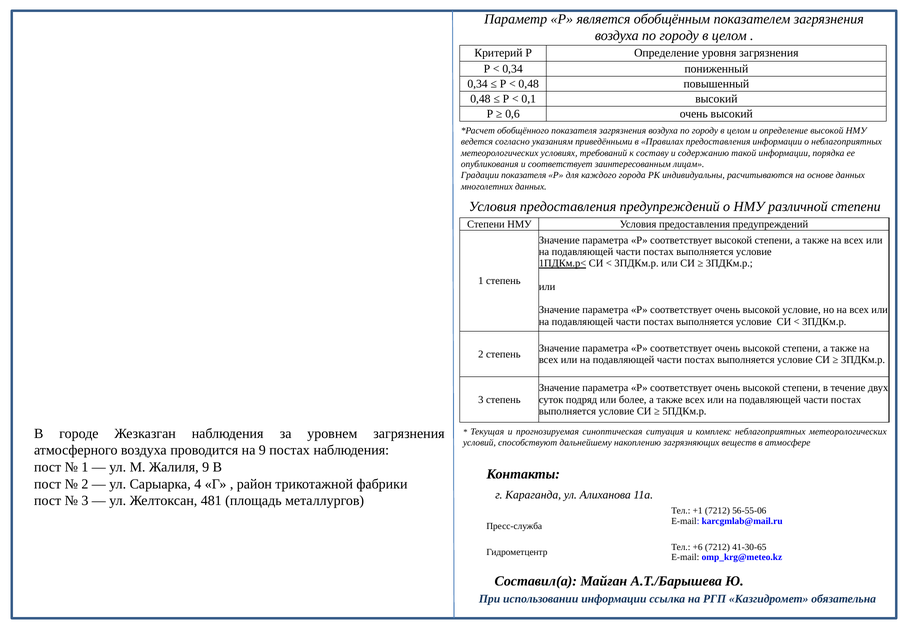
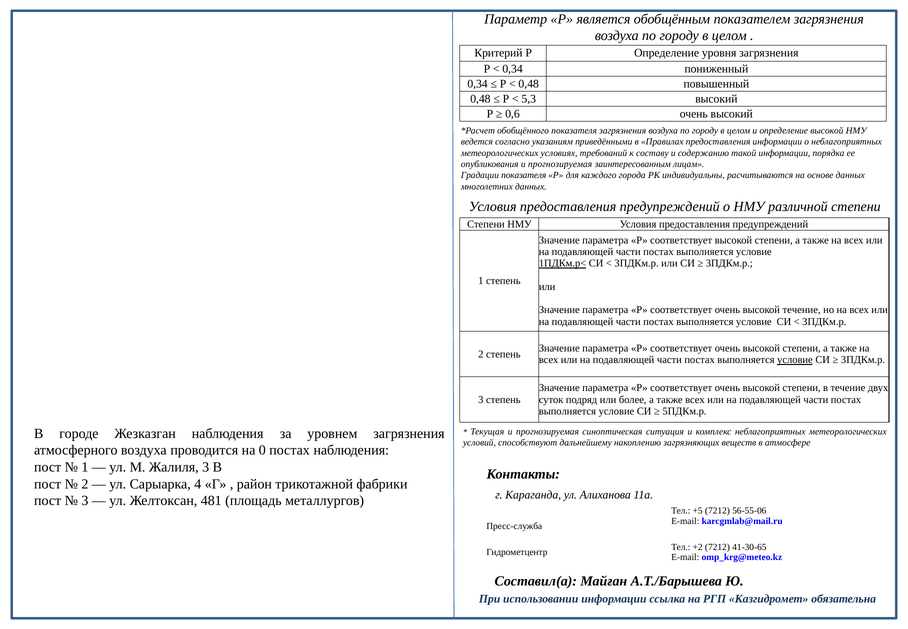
0,1: 0,1 -> 5,3 (529, 99)
опубликования и соответствует: соответствует -> прогнозируемая (560, 164)
высокой условие: условие -> течение (802, 310)
условие underline: none -> present (795, 360)
на 9: 9 -> 0 (262, 450)
Жалиля 9: 9 -> 3 (206, 467)
+1: +1 -> +5 (698, 510)
+6: +6 -> +2 (698, 547)
